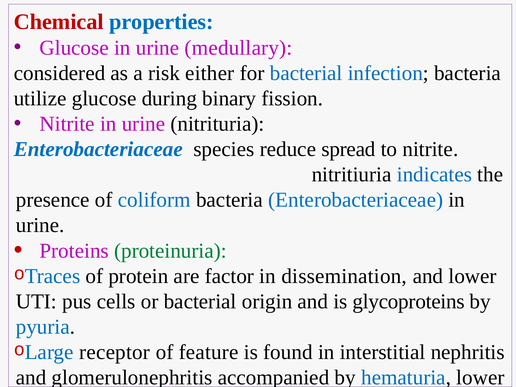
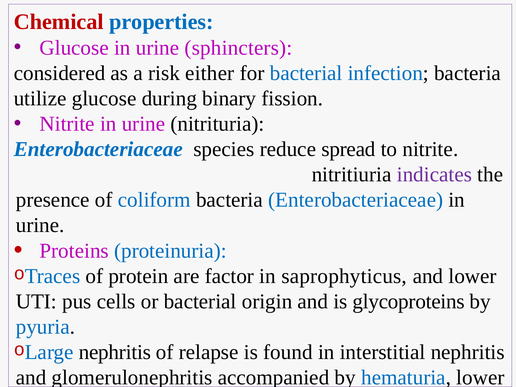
medullary: medullary -> sphincters (238, 48)
indicates colour: blue -> purple (434, 175)
proteinuria colour: green -> blue (170, 251)
dissemination: dissemination -> saprophyticus (344, 276)
receptor: receptor -> nephritis (115, 352)
feature: feature -> relapse (209, 352)
